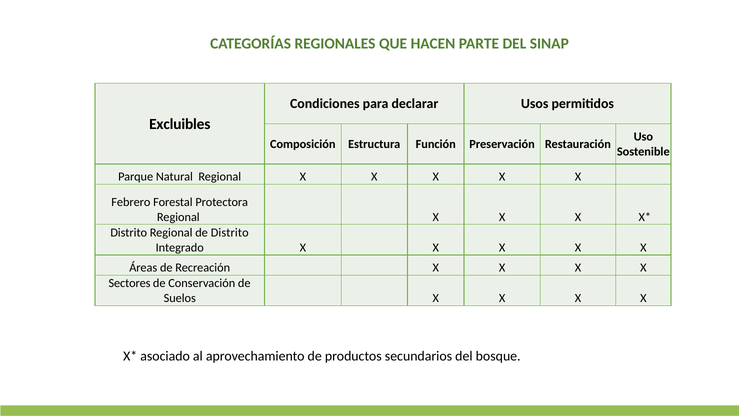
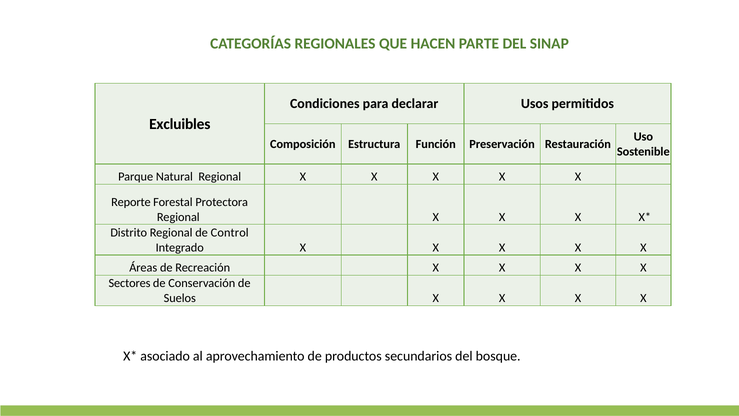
Febrero: Febrero -> Reporte (131, 202)
de Distrito: Distrito -> Control (230, 232)
